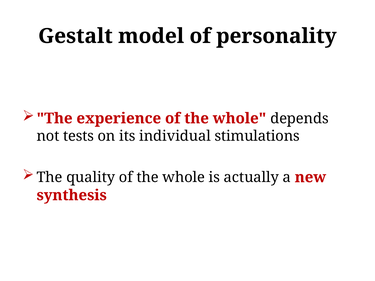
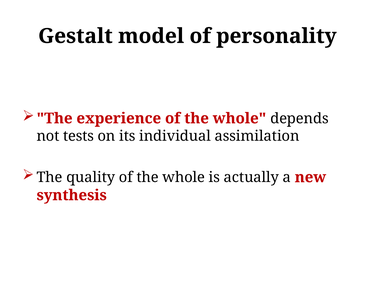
stimulations: stimulations -> assimilation (257, 136)
